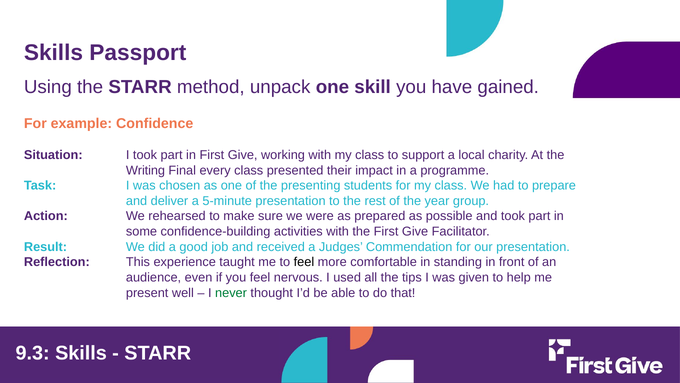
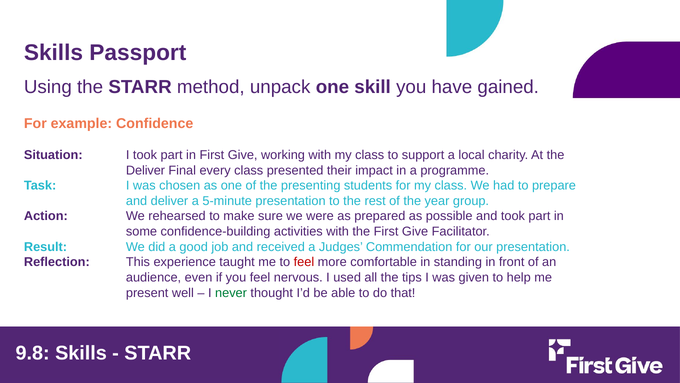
Writing: Writing -> Deliver (145, 170)
feel colour: black -> red (304, 262)
9.3: 9.3 -> 9.8 (33, 353)
